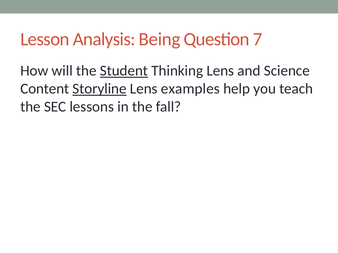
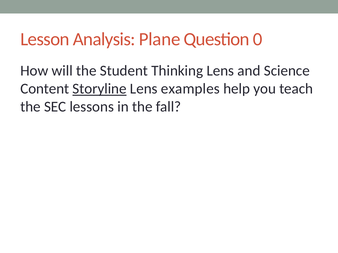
Being: Being -> Plane (160, 39)
7: 7 -> 0 (258, 39)
Student underline: present -> none (124, 71)
